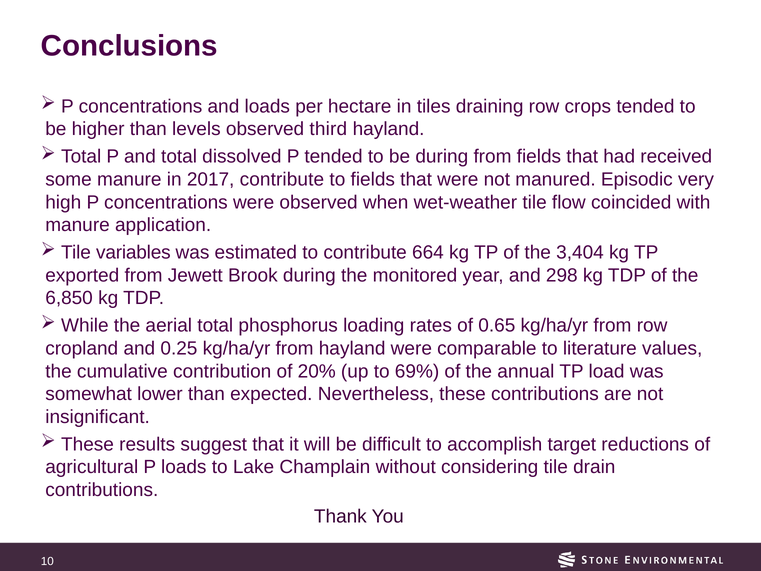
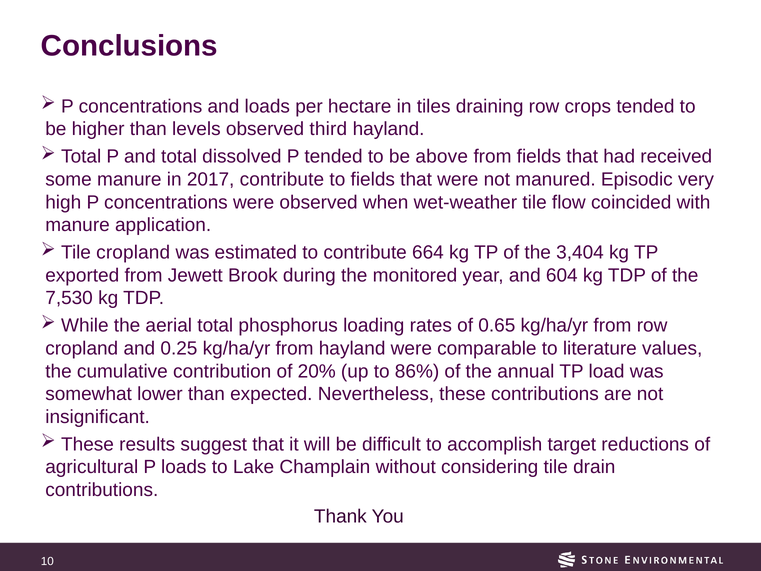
be during: during -> above (442, 156)
Tile variables: variables -> cropland (133, 252)
298: 298 -> 604 (562, 275)
6,850: 6,850 -> 7,530 (69, 298)
69%: 69% -> 86% (417, 371)
